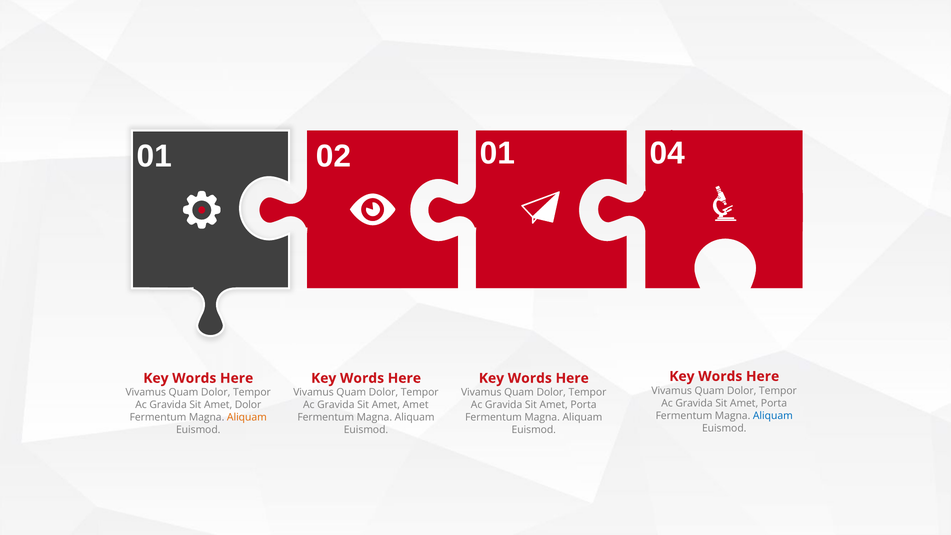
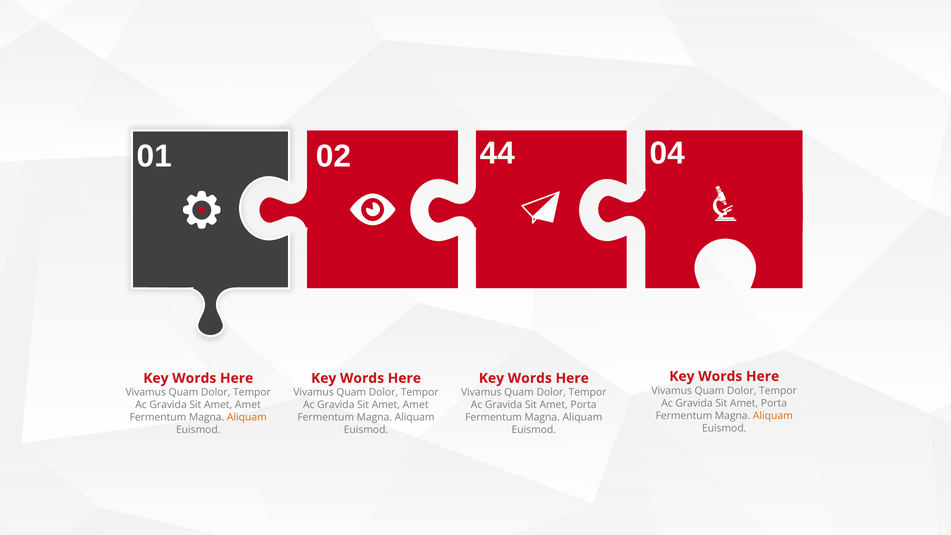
02 01: 01 -> 44 (497, 153)
Dolor: Dolor -> Amet (248, 405)
Aliquam colour: blue -> orange (773, 416)
